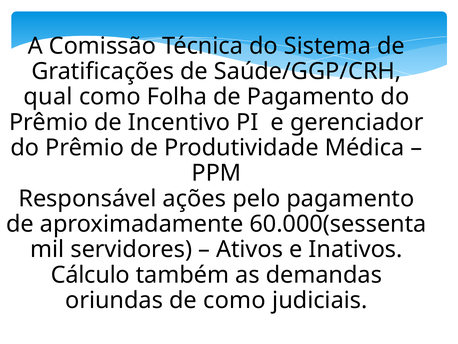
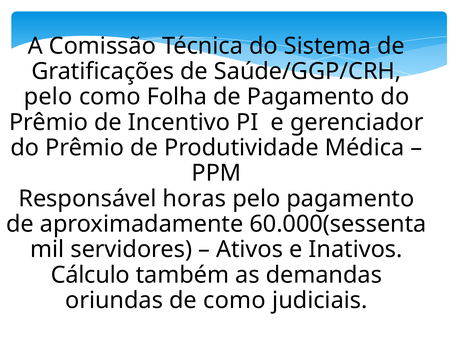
qual: qual -> pelo (48, 97)
ações: ações -> horas (194, 198)
